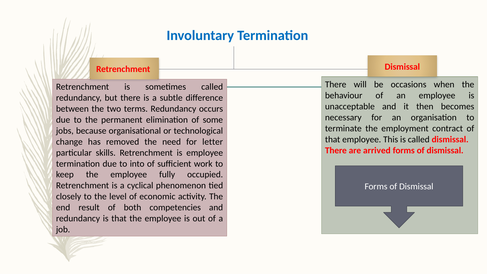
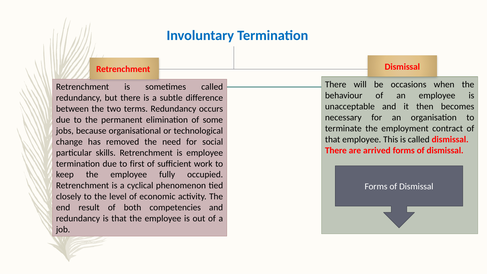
letter: letter -> social (213, 142)
into: into -> first (137, 164)
